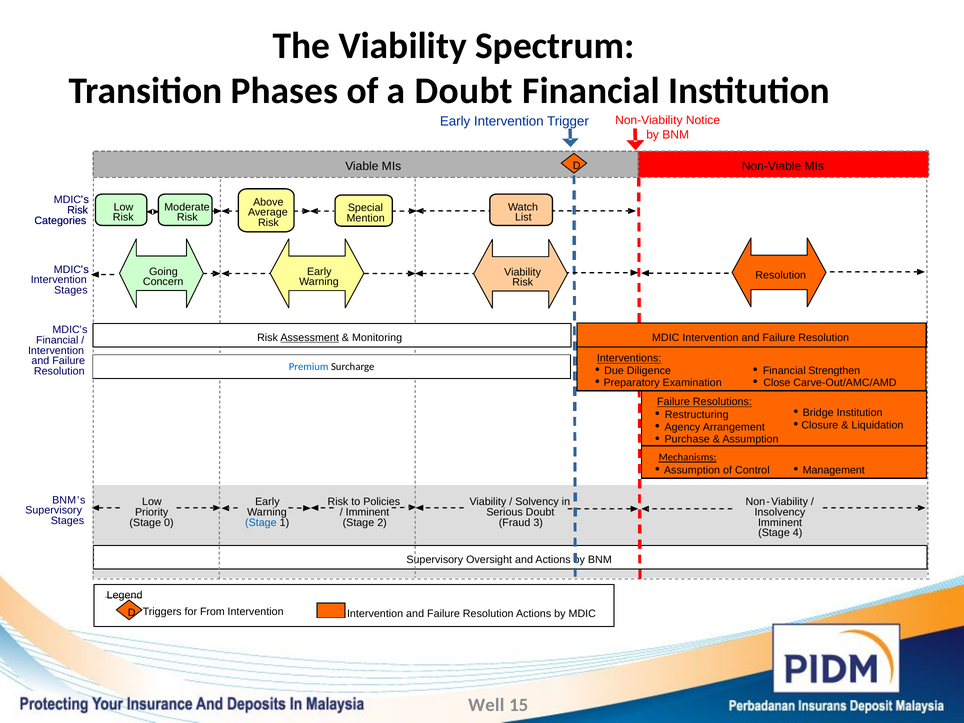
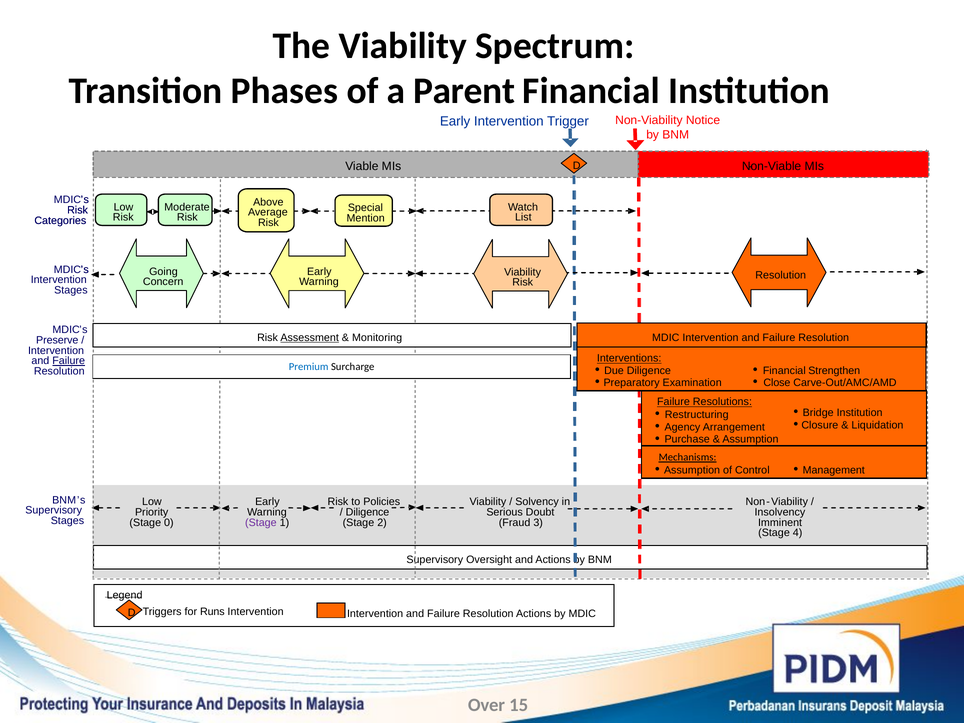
a Doubt: Doubt -> Parent (464, 91)
Financial: Financial -> Preserve (57, 340)
Failure underline: none -> present (69, 361)
Imminent: Imminent -> Diligence (368, 512)
Stage colour: blue -> purple (261, 522)
From: From -> Runs (212, 612)
Well: Well -> Over (486, 705)
